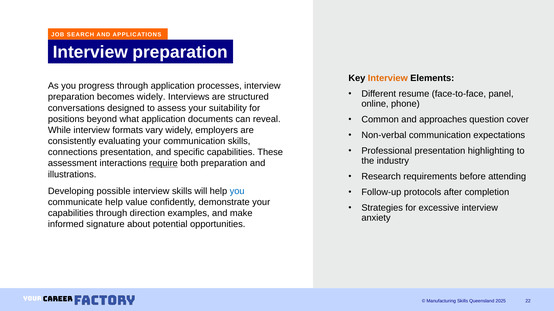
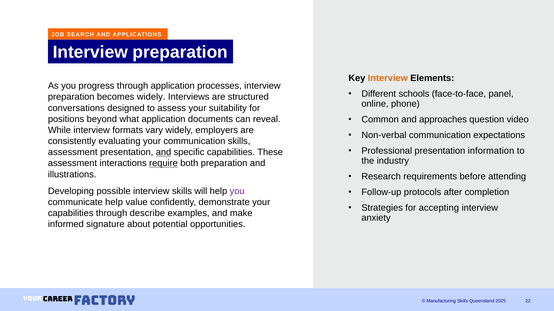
resume: resume -> schools (414, 94)
cover: cover -> video (518, 120)
highlighting: highlighting -> information (491, 151)
connections: connections -> assessment (73, 153)
and underline: none -> present (164, 153)
you colour: blue -> purple (237, 192)
excessive: excessive -> accepting (439, 208)
direction: direction -> describe (147, 214)
